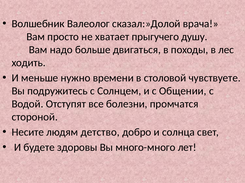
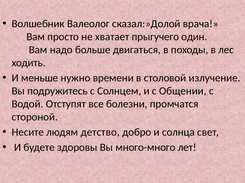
душу: душу -> один (194, 37)
чувствуете: чувствуете -> излучение (215, 78)
